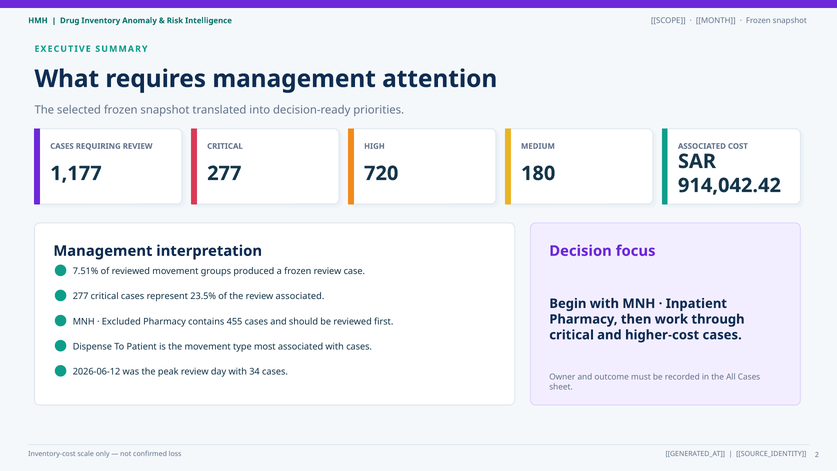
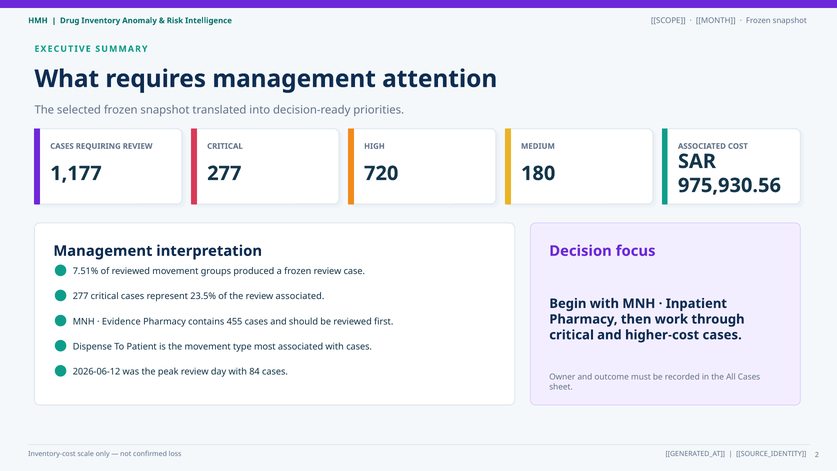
914,042.42: 914,042.42 -> 975,930.56 (729, 185)
Excluded: Excluded -> Evidence (121, 321)
34: 34 -> 84 (254, 372)
